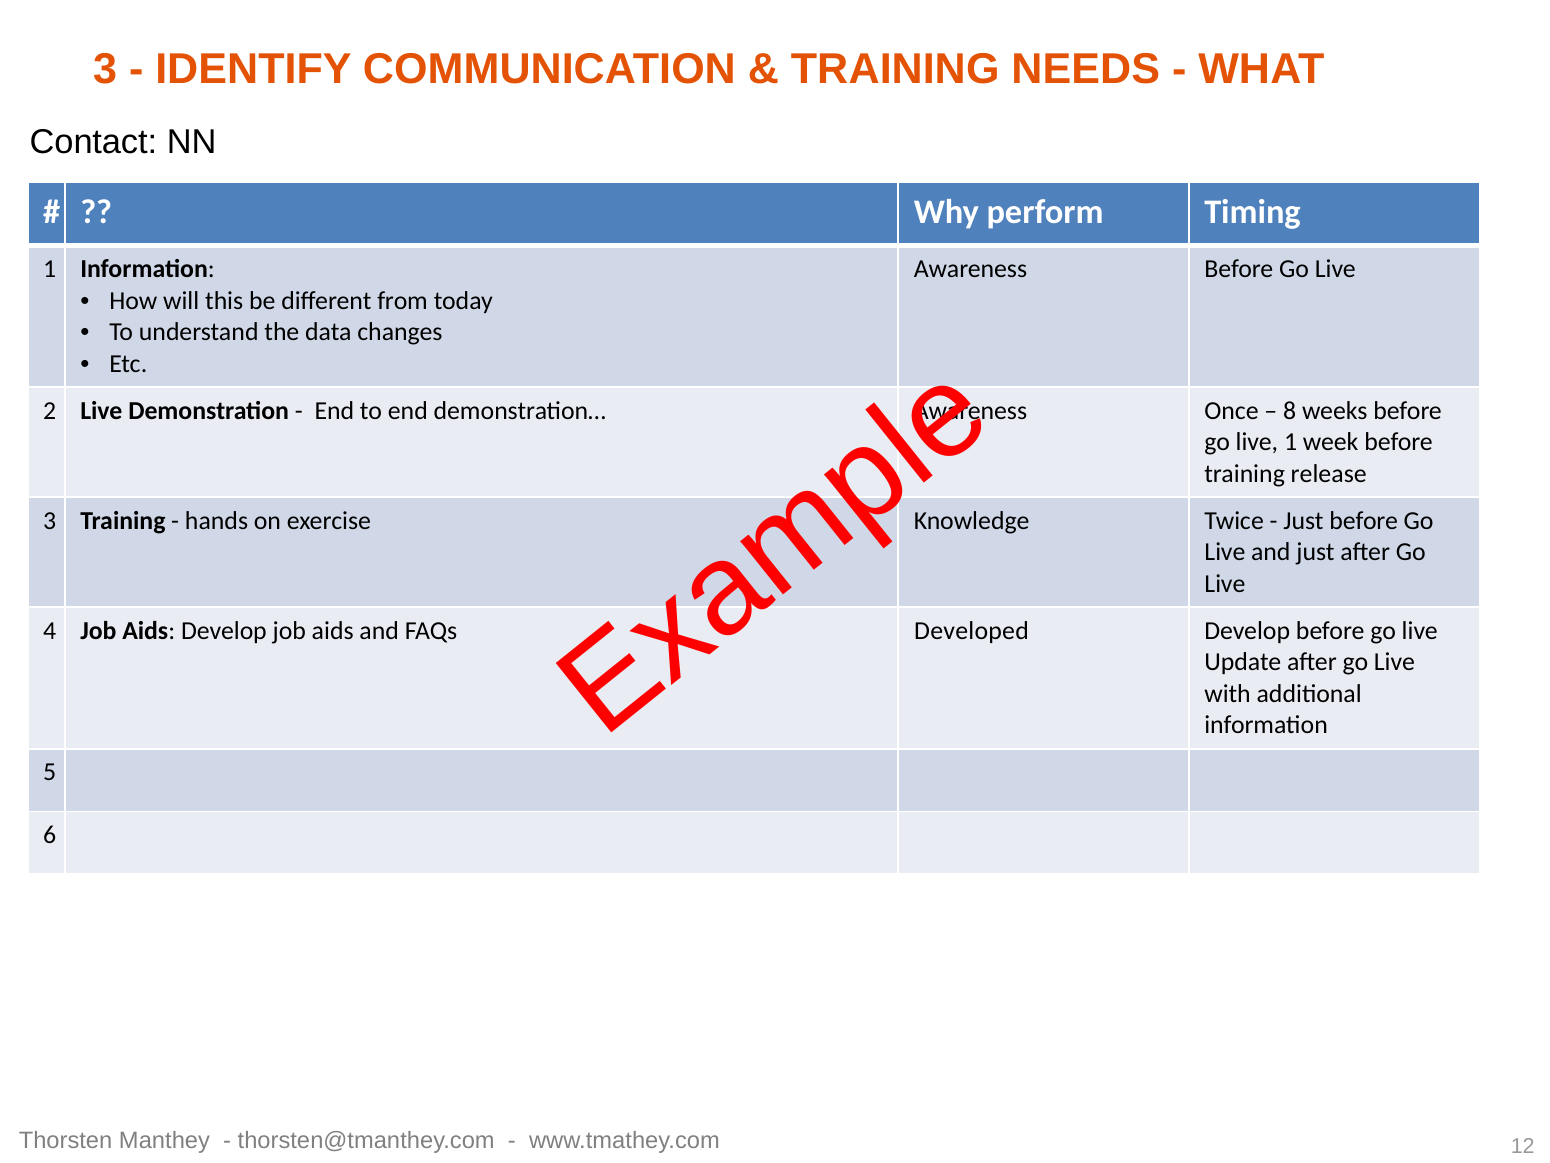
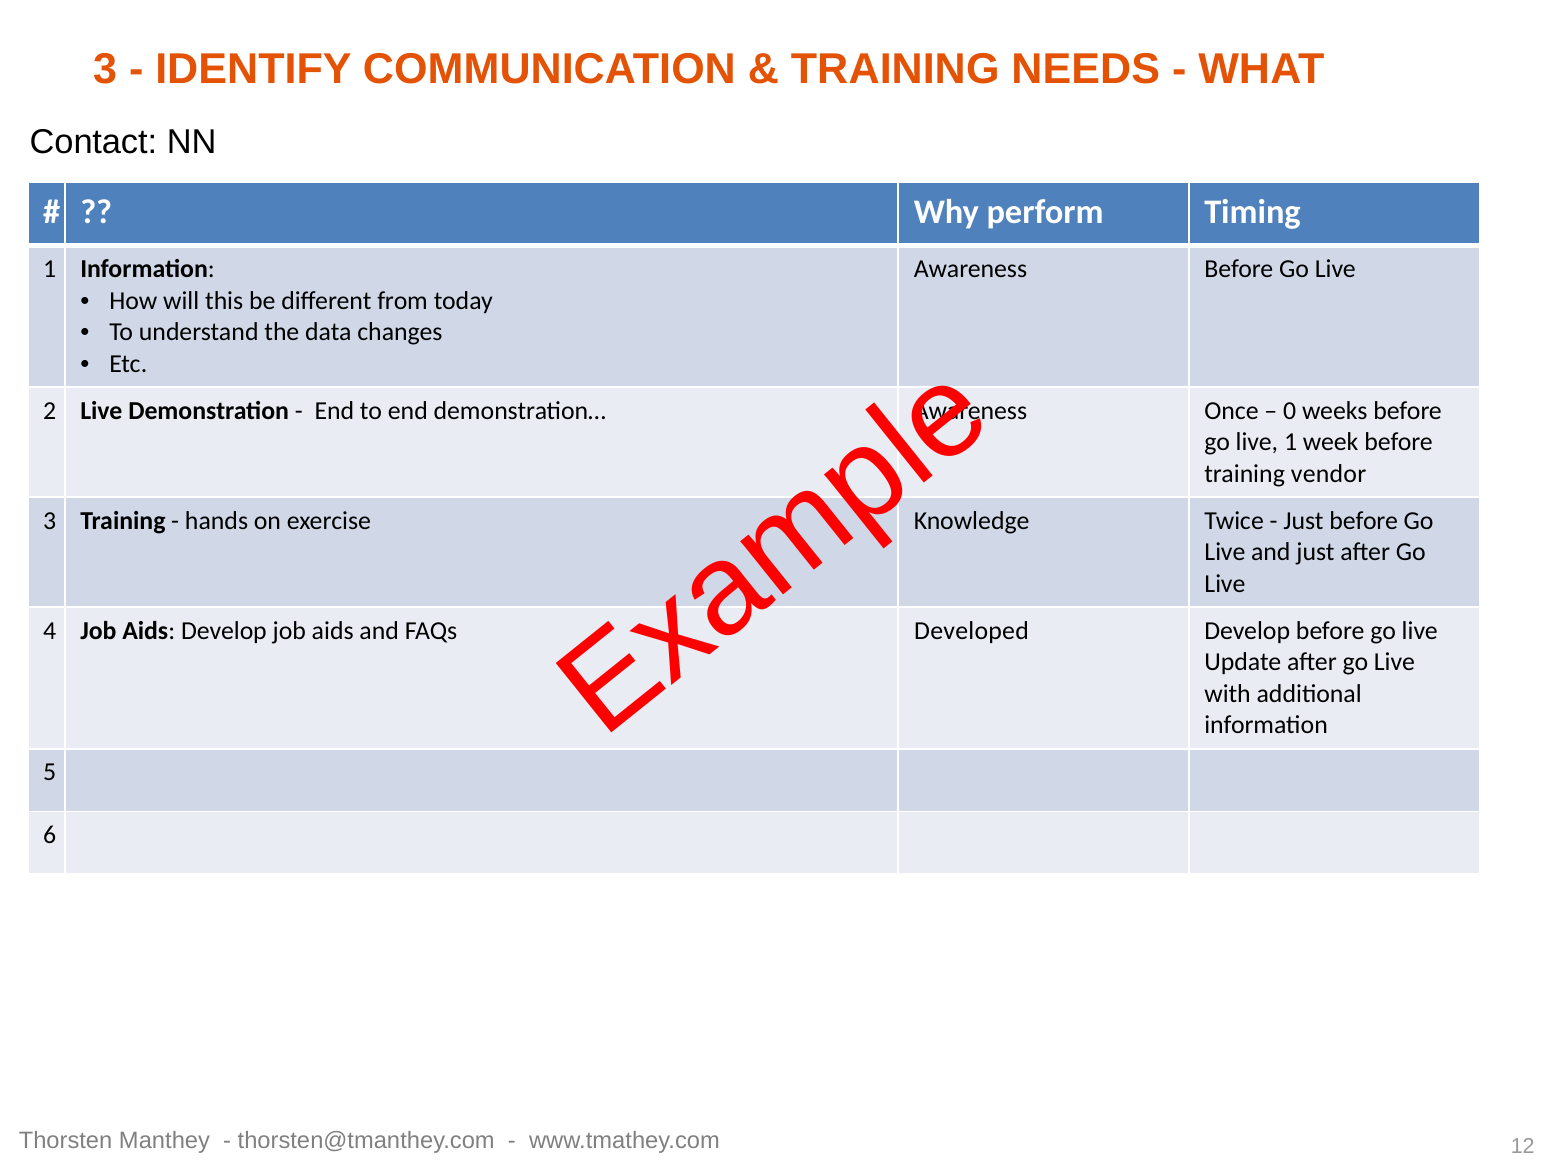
8: 8 -> 0 (1290, 411)
release: release -> vendor (1329, 474)
